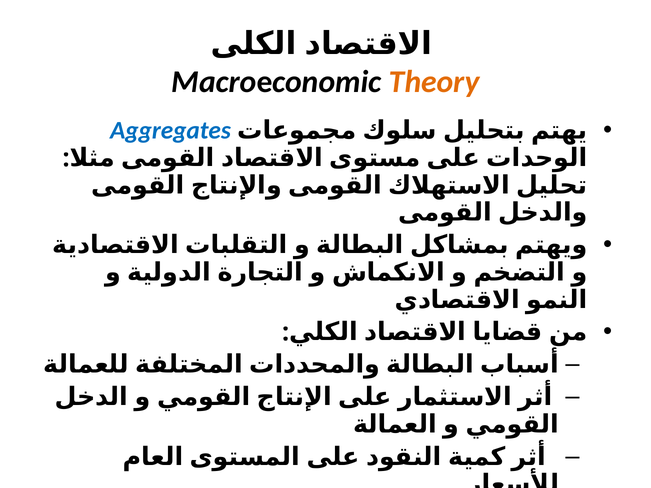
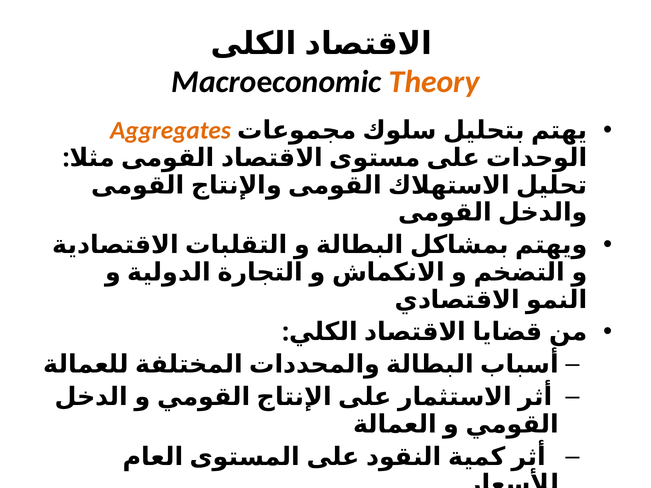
Aggregates colour: blue -> orange (170, 131)
